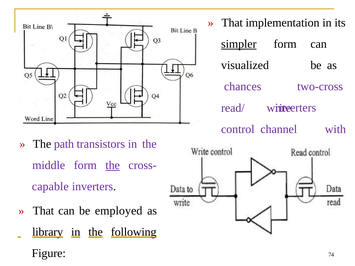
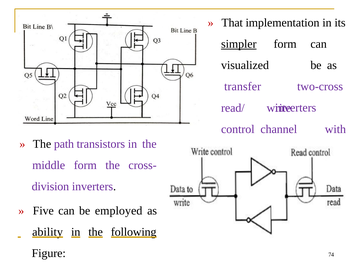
chances: chances -> transfer (243, 87)
the underline: present -> none (113, 165)
capable: capable -> division (50, 187)
That: That -> Five (43, 211)
library: library -> ability (48, 232)
